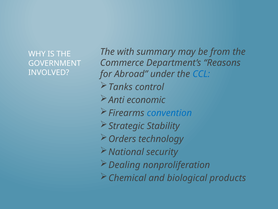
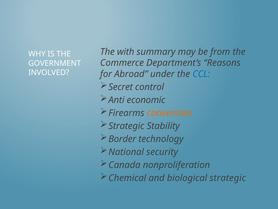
Tanks: Tanks -> Secret (121, 87)
convention colour: blue -> orange (169, 113)
Orders: Orders -> Border (122, 139)
Dealing: Dealing -> Canada (124, 165)
biological products: products -> strategic (228, 178)
